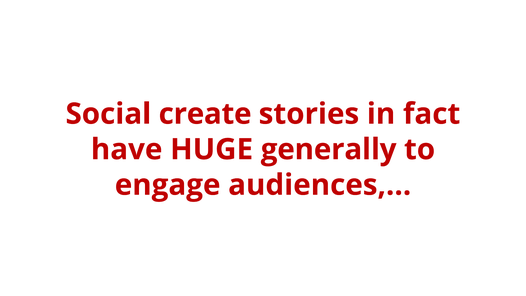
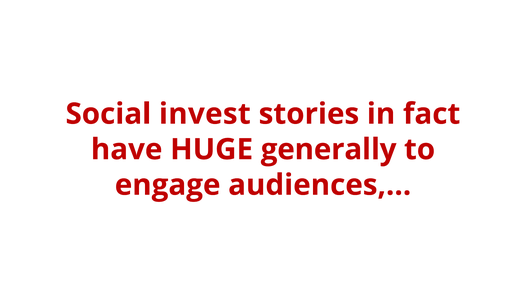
create: create -> invest (205, 114)
